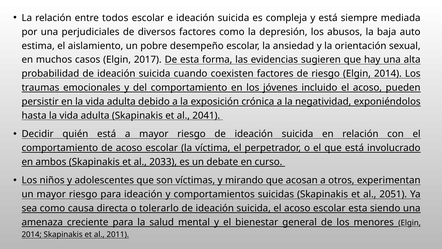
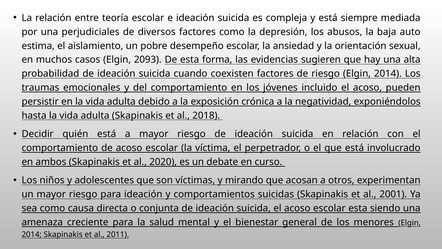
todos: todos -> teoría (115, 18)
2017: 2017 -> 2093 (148, 60)
2041: 2041 -> 2018 (206, 115)
2033: 2033 -> 2020 (163, 162)
2051: 2051 -> 2001 (393, 194)
tolerarlo: tolerarlo -> conjunta (159, 208)
